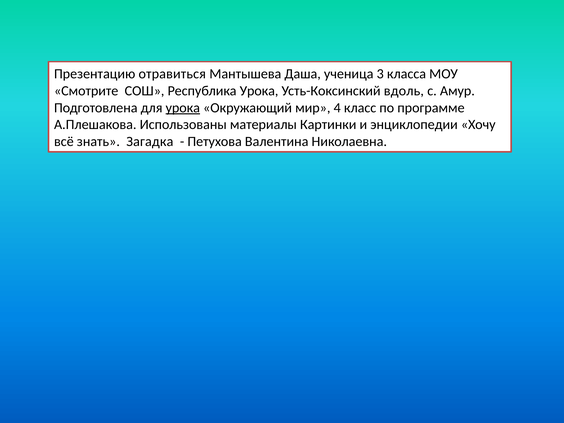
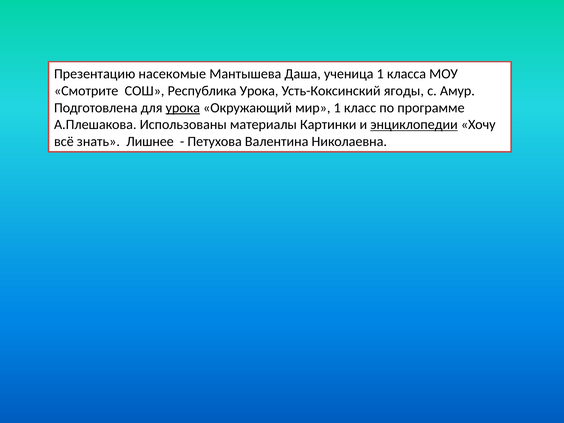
отравиться: отравиться -> насекомые (172, 74)
ученица 3: 3 -> 1 (380, 74)
вдоль: вдоль -> ягоды (404, 91)
мир 4: 4 -> 1 (337, 108)
энциклопедии underline: none -> present (414, 125)
Загадка: Загадка -> Лишнее (150, 142)
